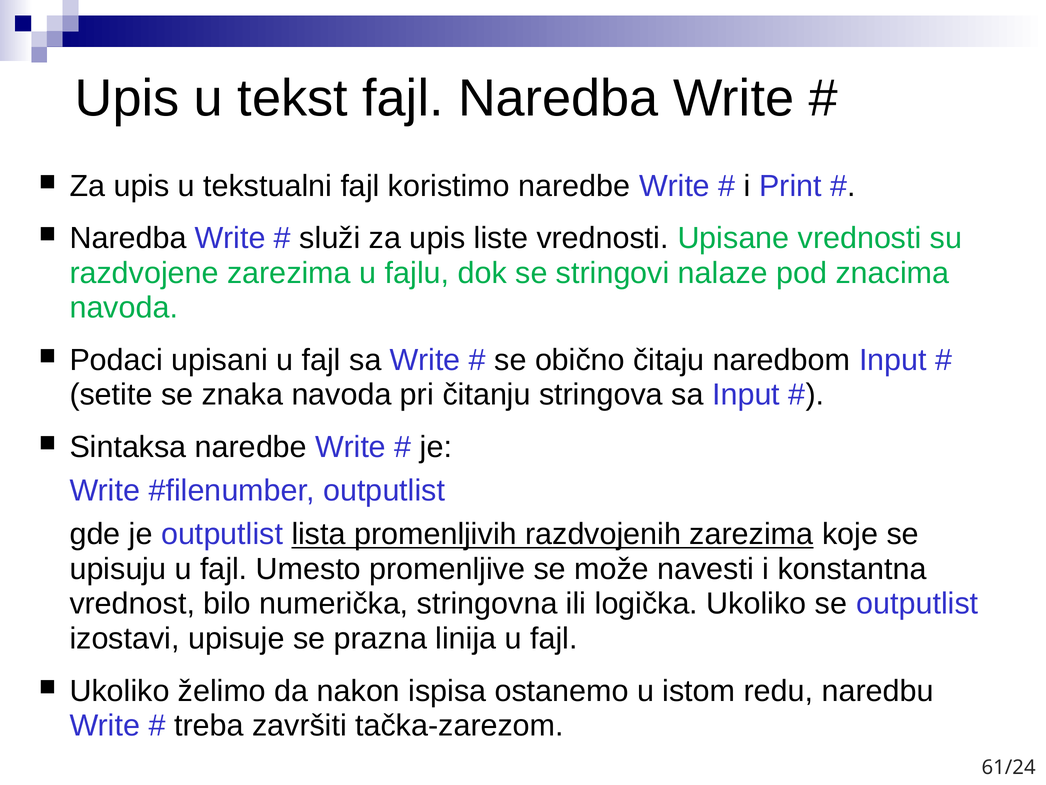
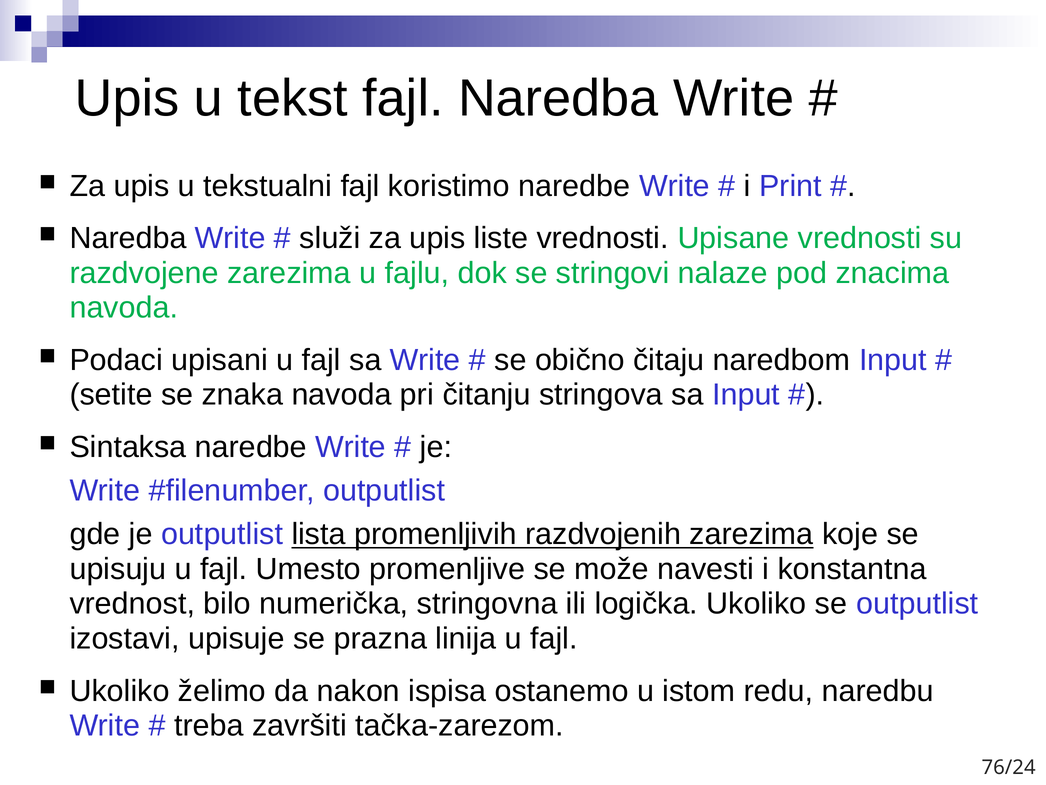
61/24: 61/24 -> 76/24 (1009, 767)
